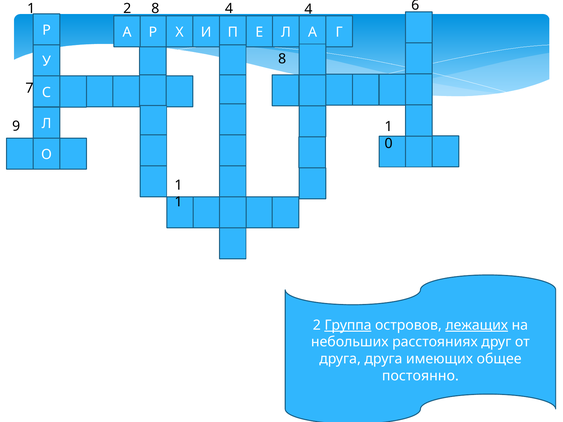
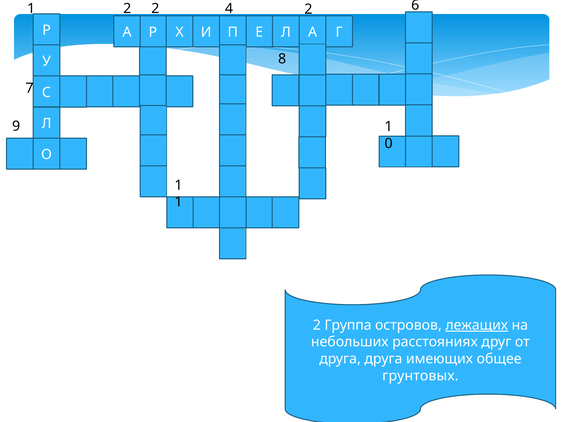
2 8: 8 -> 2 (155, 9)
4 4: 4 -> 2 (308, 9)
Группа underline: present -> none (348, 325)
постоянно: постоянно -> грунтовых (420, 376)
